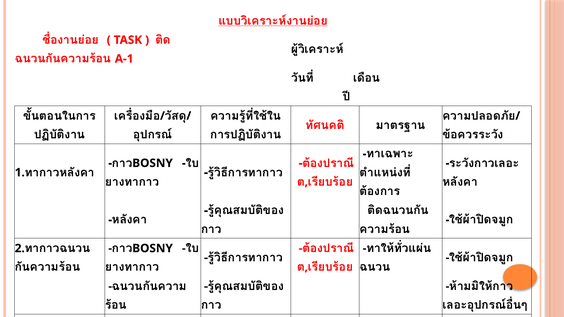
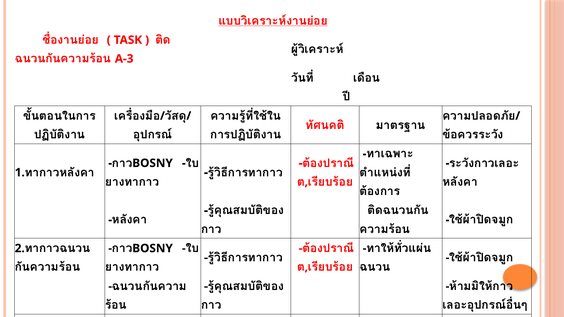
A-1: A-1 -> A-3 (124, 59)
